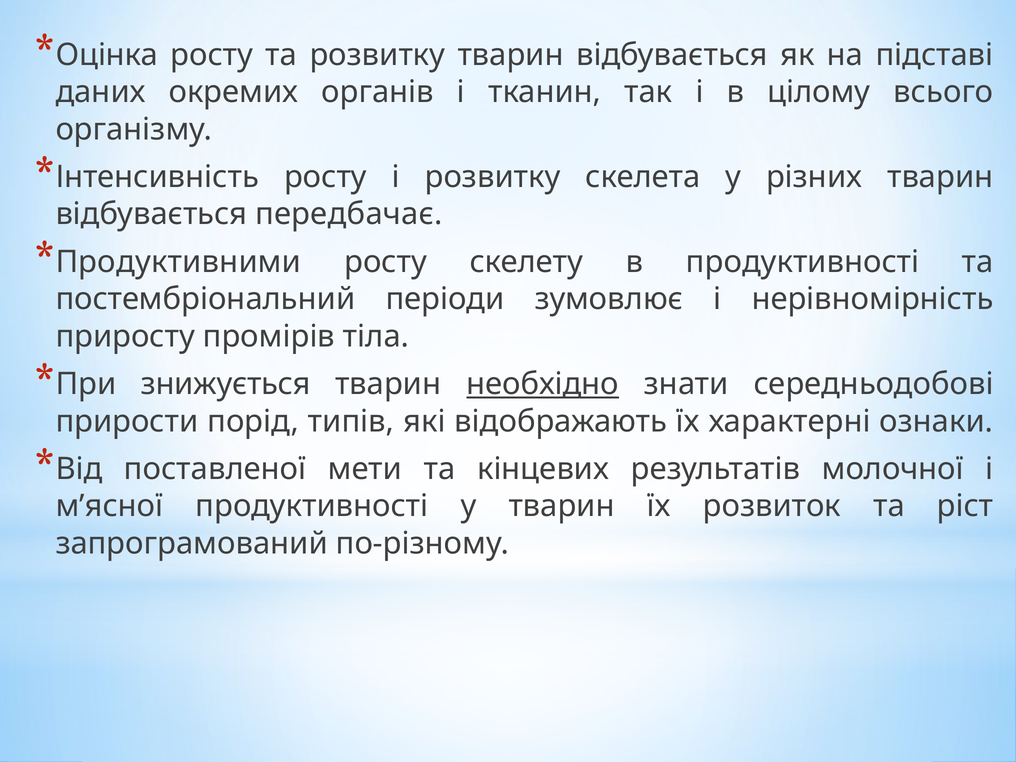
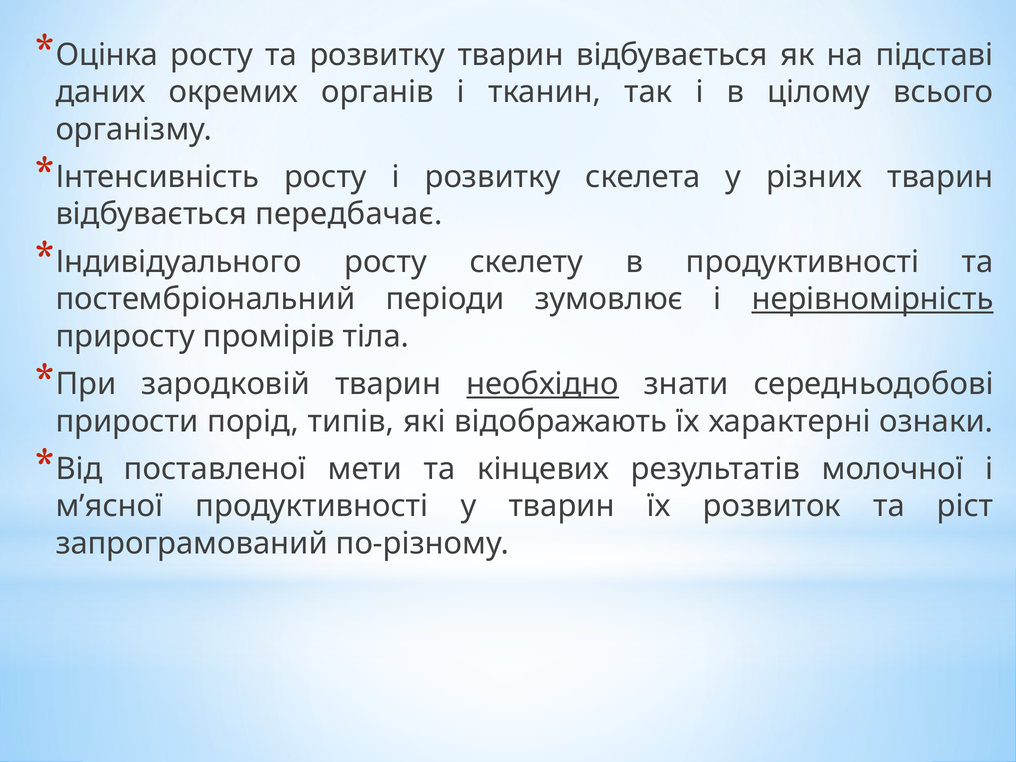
Продуктивними: Продуктивними -> Індивідуального (179, 262)
нерівномірність underline: none -> present (873, 299)
знижується: знижується -> зародковій (226, 384)
